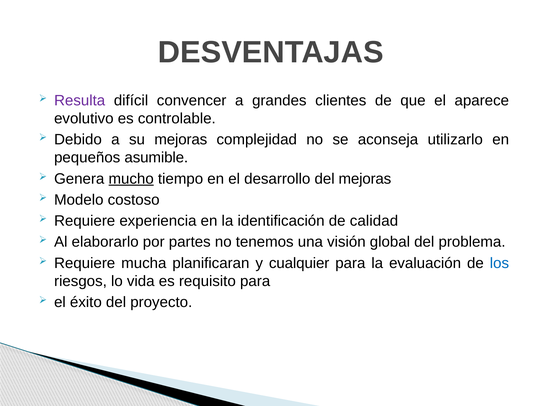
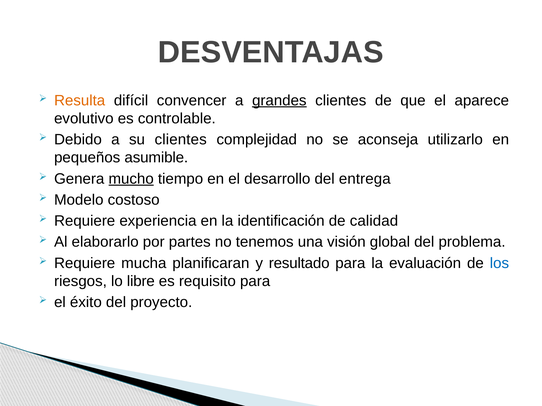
Resulta colour: purple -> orange (80, 101)
grandes underline: none -> present (279, 101)
su mejoras: mejoras -> clientes (181, 140)
del mejoras: mejoras -> entrega (365, 179)
cualquier: cualquier -> resultado (299, 263)
vida: vida -> libre (141, 281)
